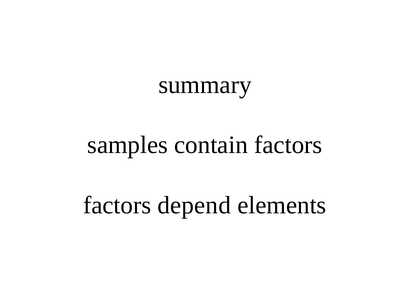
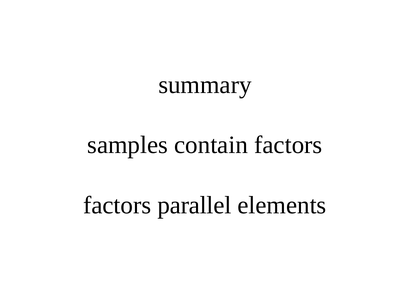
depend: depend -> parallel (194, 205)
